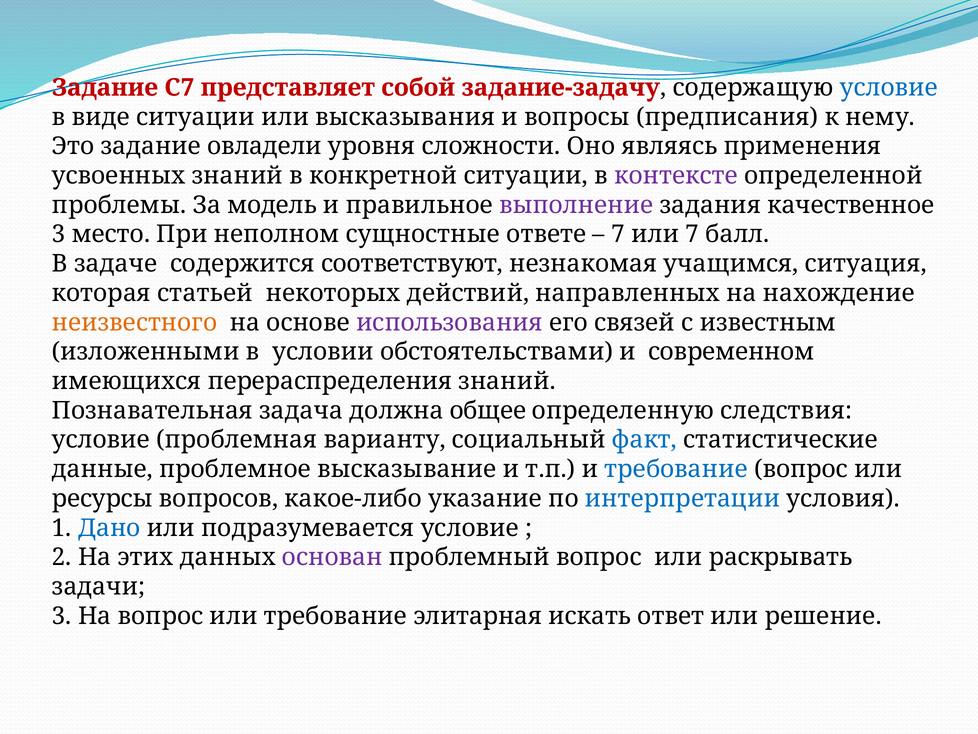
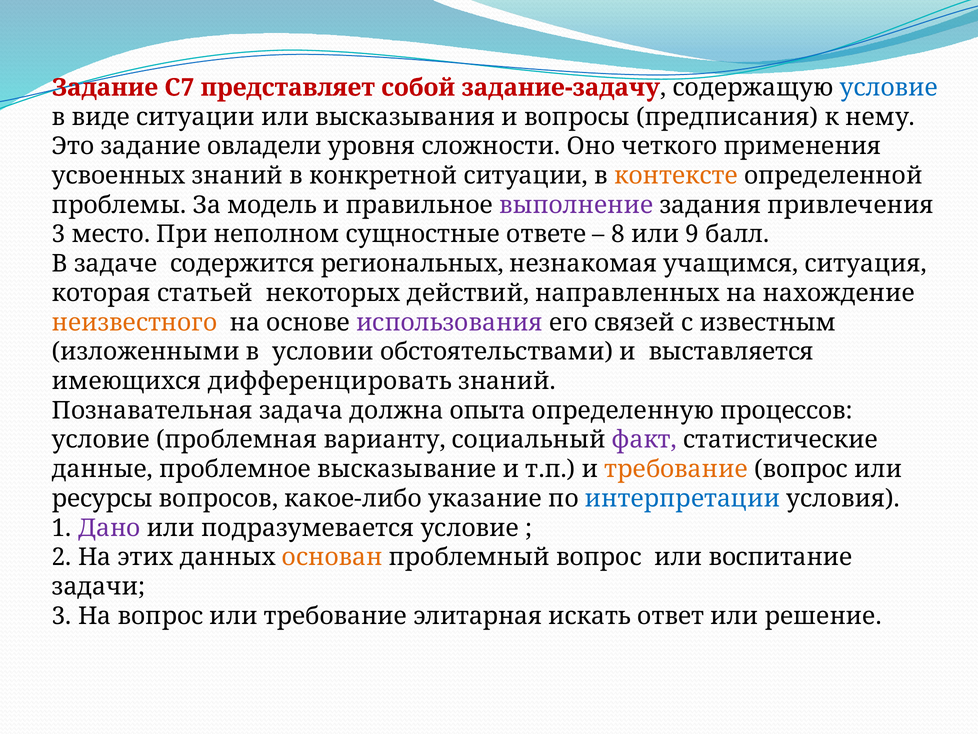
являясь: являясь -> четкого (669, 146)
контексте colour: purple -> orange (676, 176)
качественное: качественное -> привлечения (851, 205)
7: 7 -> 8 (618, 234)
или 7: 7 -> 9 (692, 234)
соответствуют: соответствуют -> региональных (412, 264)
современном: современном -> выставляется (731, 352)
перераспределения: перераспределения -> дифференцировать (330, 381)
общее: общее -> опыта (488, 410)
следствия: следствия -> процессов (786, 410)
факт colour: blue -> purple (644, 440)
требование colour: blue -> orange (676, 469)
Дано colour: blue -> purple (109, 528)
основан colour: purple -> orange (332, 557)
раскрывать: раскрывать -> воспитание (780, 557)
